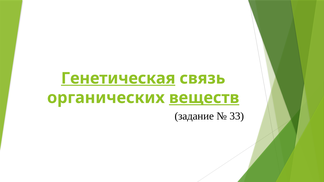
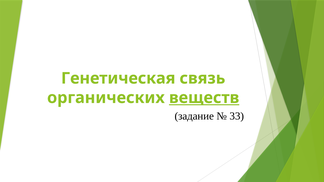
Генетическая underline: present -> none (118, 78)
